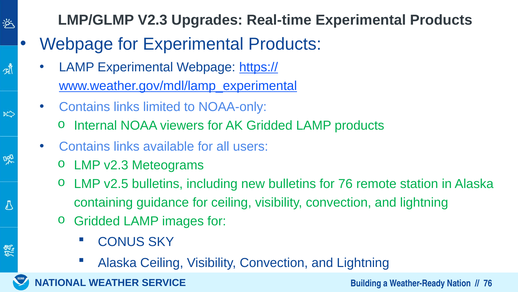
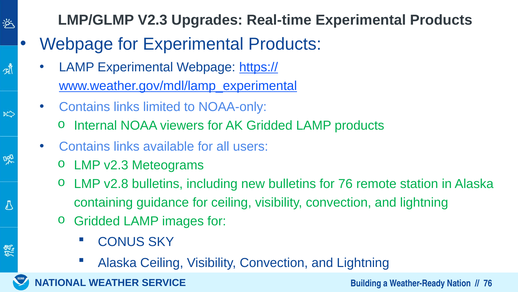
v2.5: v2.5 -> v2.8 (116, 183)
